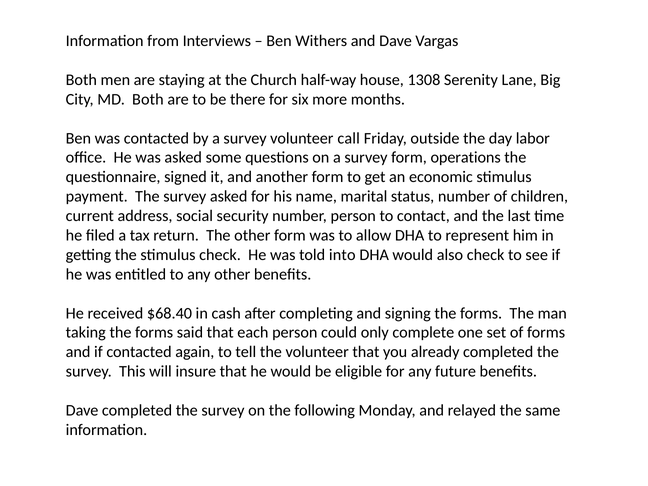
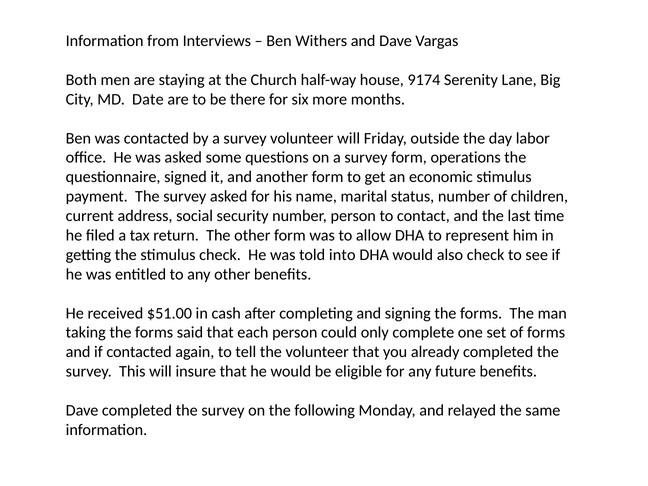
1308: 1308 -> 9174 (424, 80)
MD Both: Both -> Date (148, 99)
volunteer call: call -> will (349, 138)
$68.40: $68.40 -> $51.00 (170, 313)
